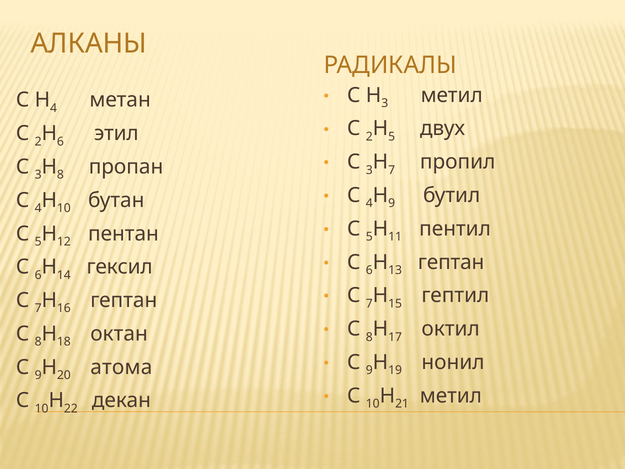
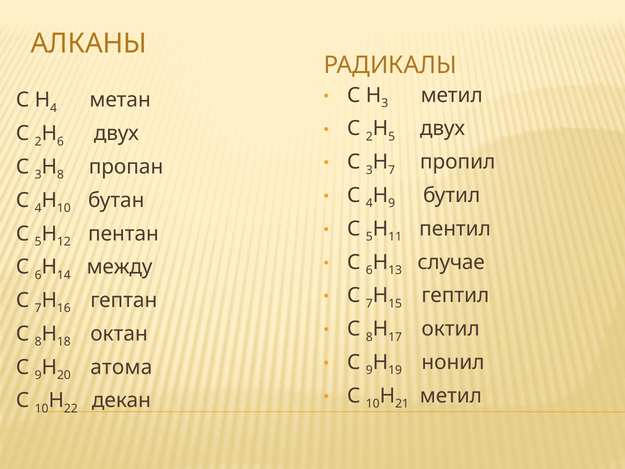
этил: этил -> двух (116, 133)
гептан: гептан -> случае (451, 262)
гексил: гексил -> между (120, 267)
